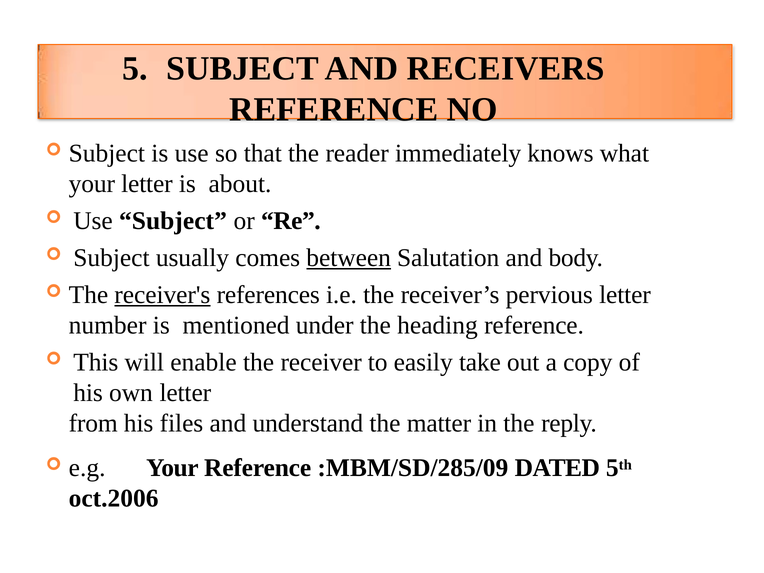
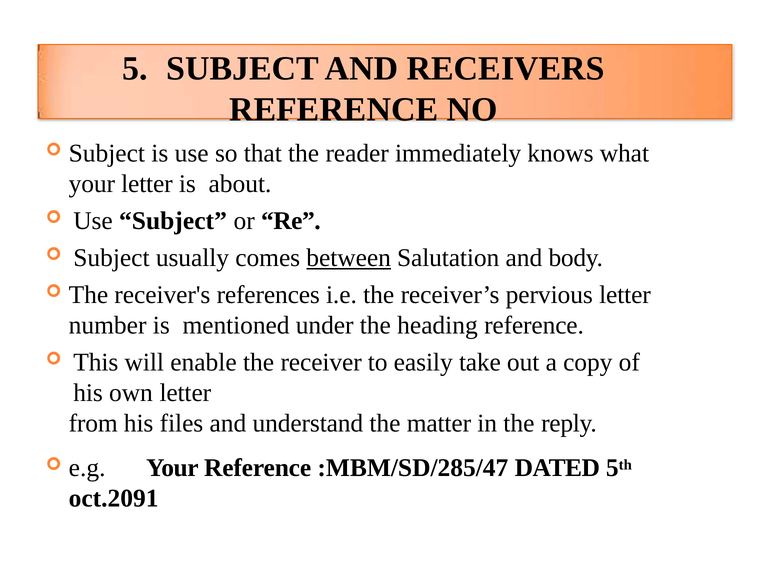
receiver's underline: present -> none (162, 295)
:MBM/SD/285/09: :MBM/SD/285/09 -> :MBM/SD/285/47 (413, 468)
oct.2006: oct.2006 -> oct.2091 (114, 498)
